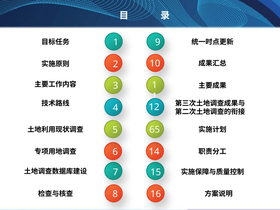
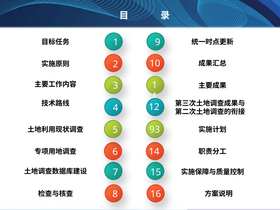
65: 65 -> 93 (155, 130)
